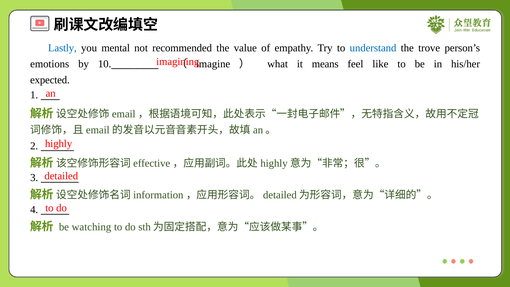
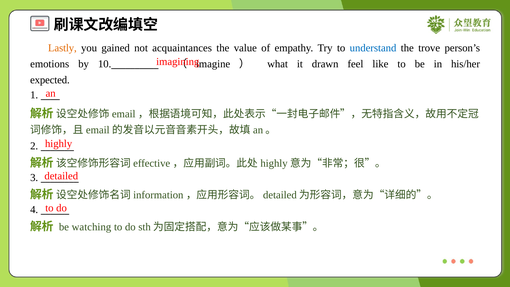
Lastly colour: blue -> orange (62, 48)
mental: mental -> gained (116, 48)
recommended: recommended -> acquaintances (182, 48)
means: means -> drawn (325, 64)
